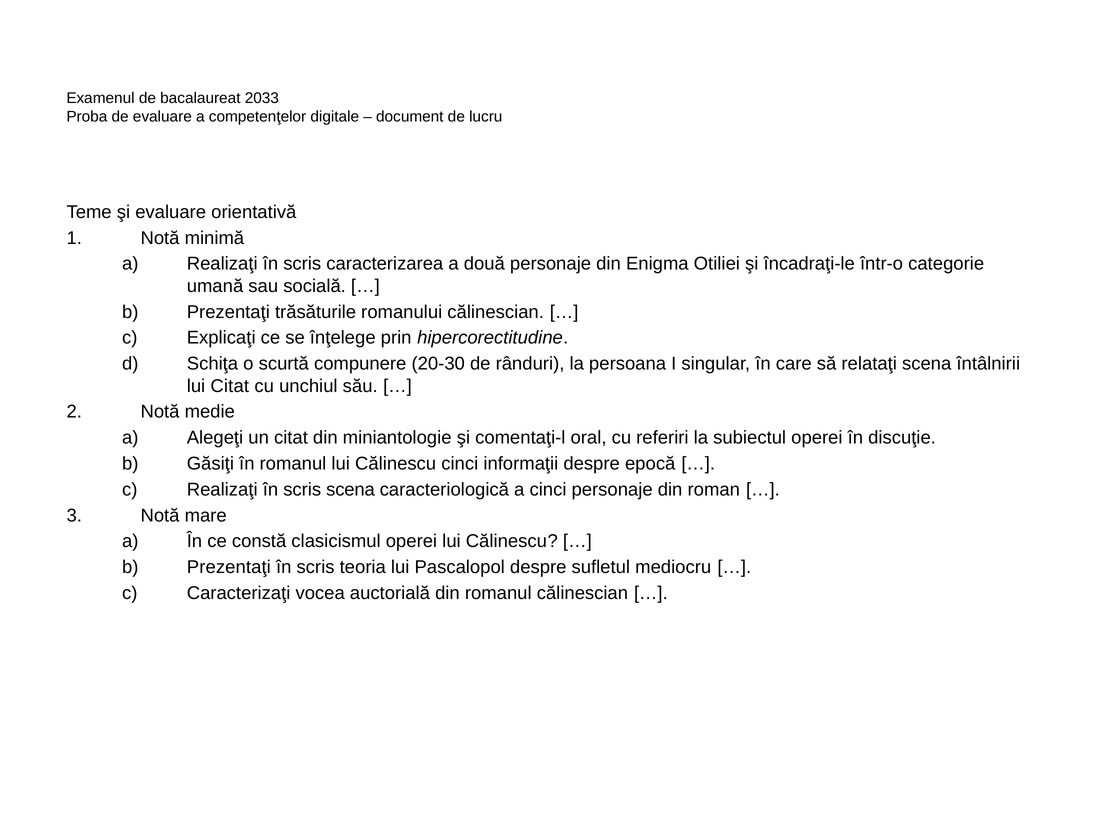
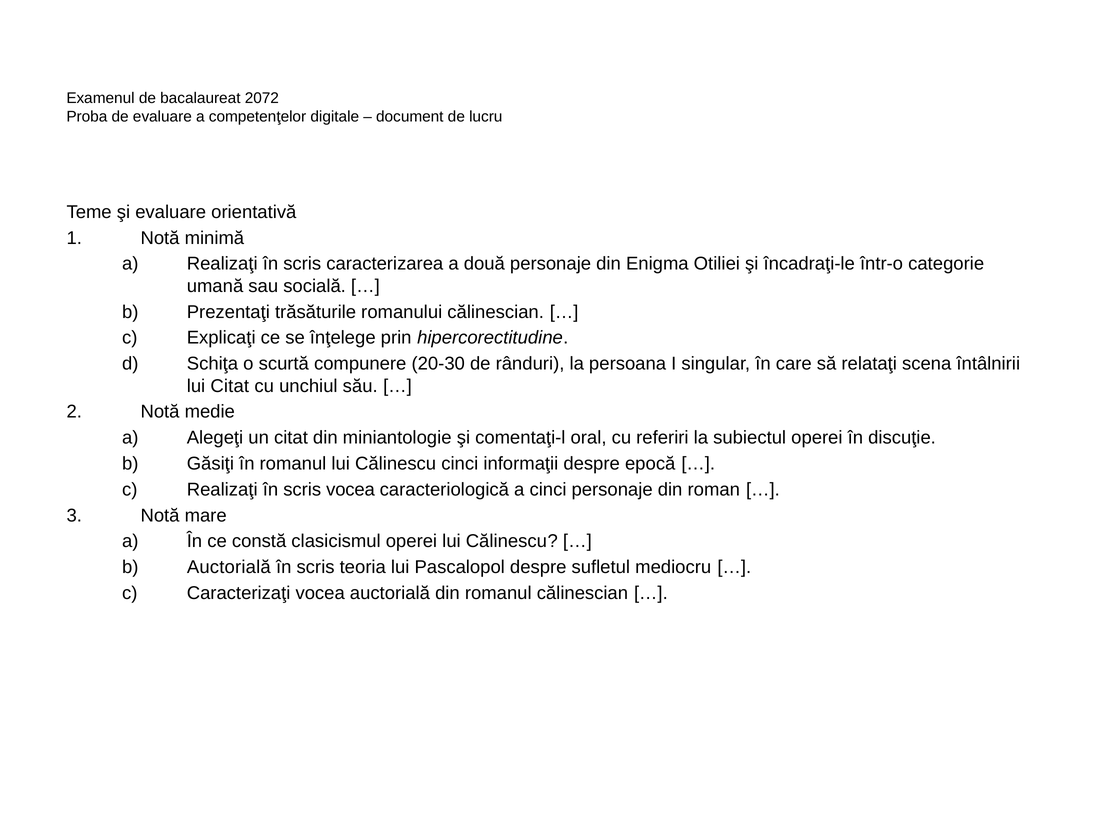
2033: 2033 -> 2072 (262, 98)
scris scena: scena -> vocea (351, 490)
Prezentaţi: Prezentaţi -> Auctorială (229, 568)
